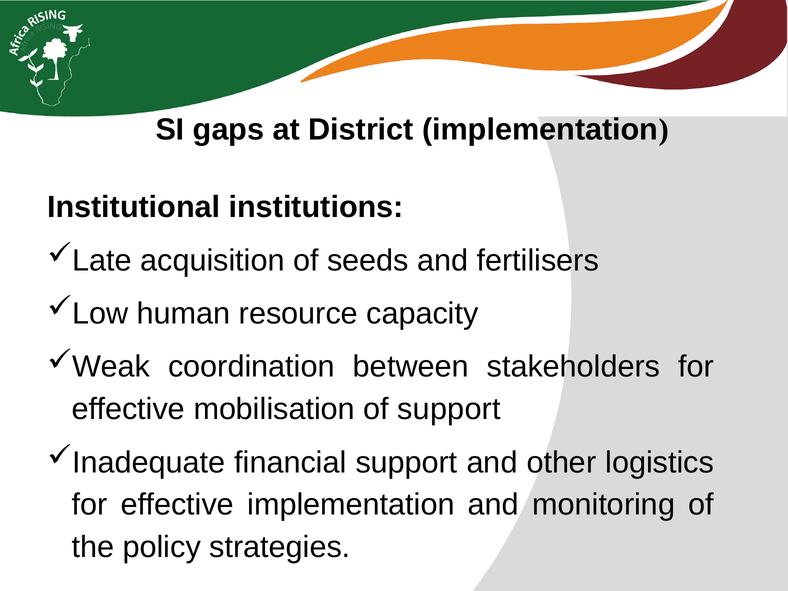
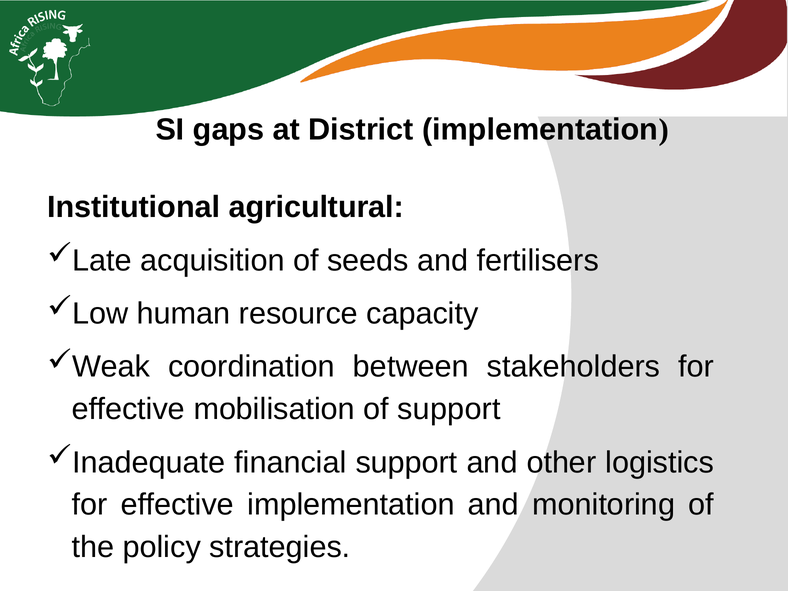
institutions: institutions -> agricultural (316, 207)
